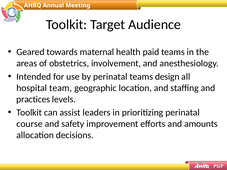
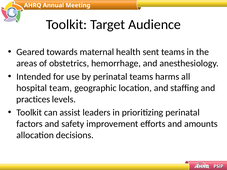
paid: paid -> sent (151, 52)
involvement: involvement -> hemorrhage (116, 63)
design: design -> harms (167, 77)
course: course -> factors (30, 124)
